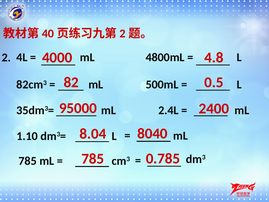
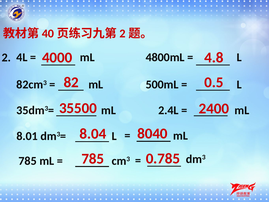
95000: 95000 -> 35500 (78, 108)
1.10: 1.10 -> 8.01 (27, 136)
